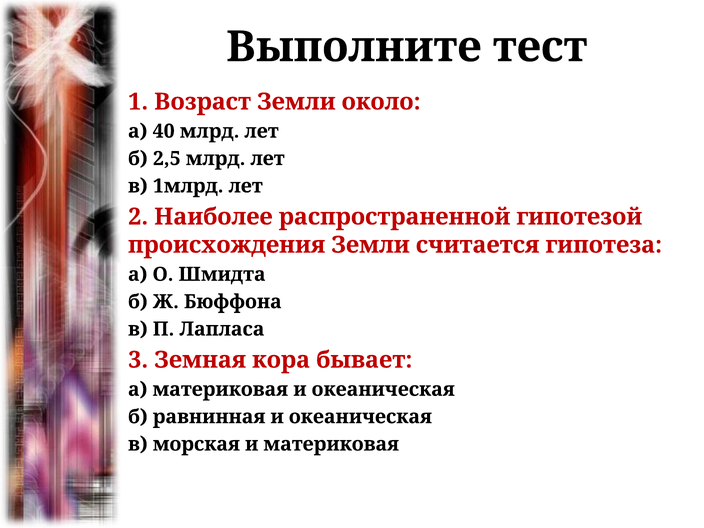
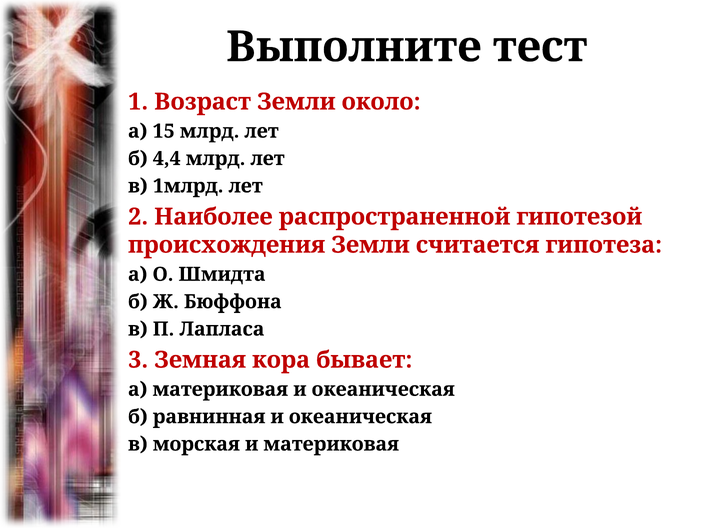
40: 40 -> 15 (164, 131)
2,5: 2,5 -> 4,4 (167, 159)
